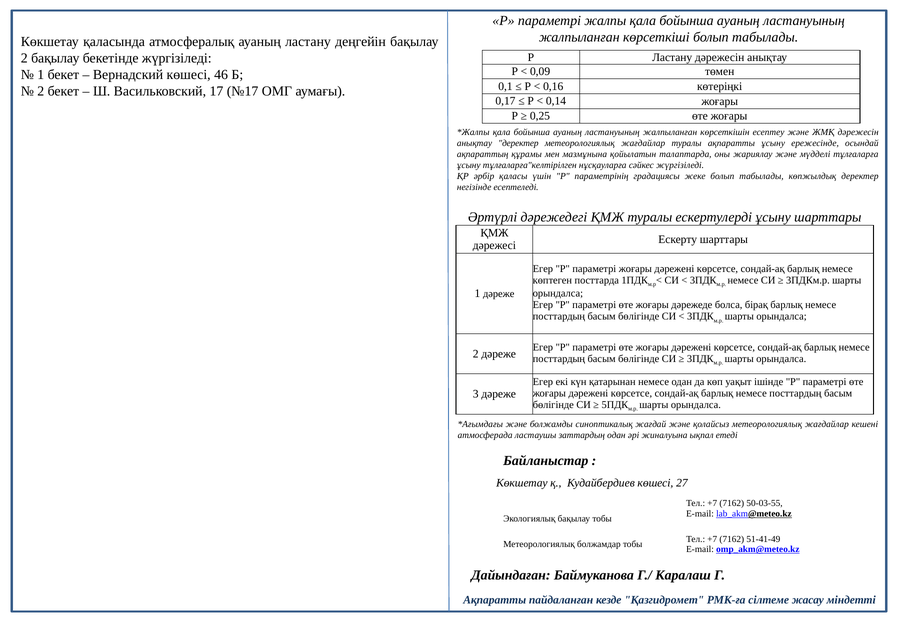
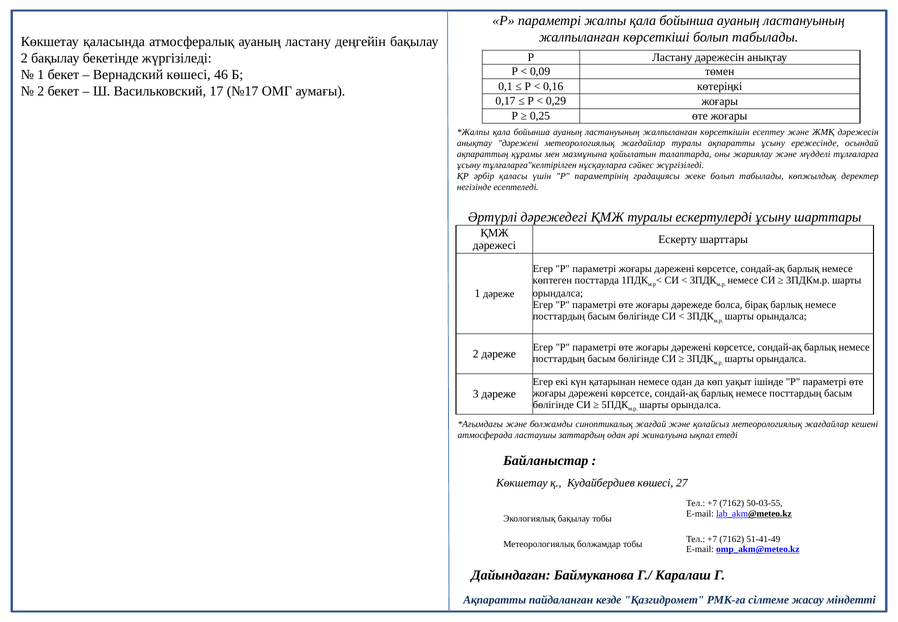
0,14: 0,14 -> 0,29 (556, 101)
анықтау деректер: деректер -> дәрежені (518, 143)
